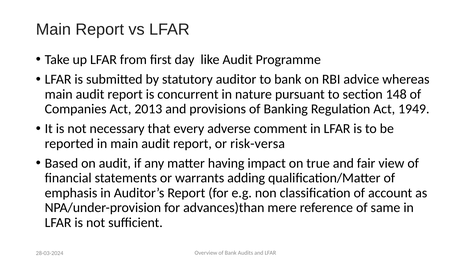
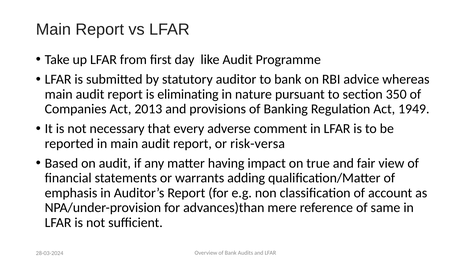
concurrent: concurrent -> eliminating (188, 94)
148: 148 -> 350 (396, 94)
